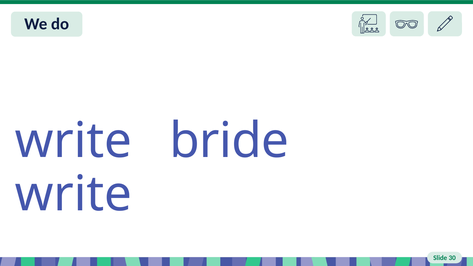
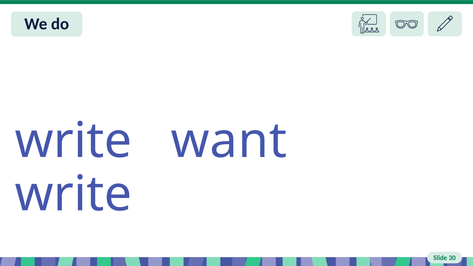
bride: bride -> want (229, 141)
